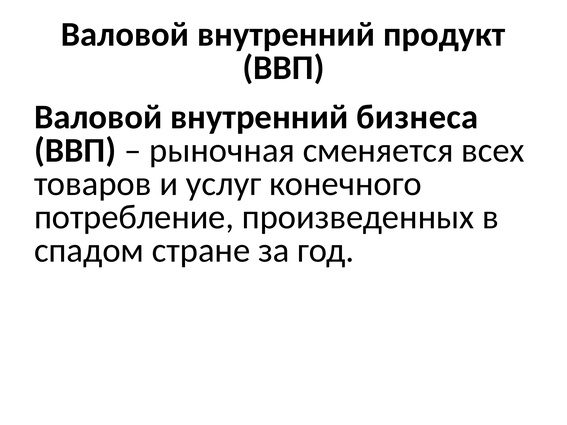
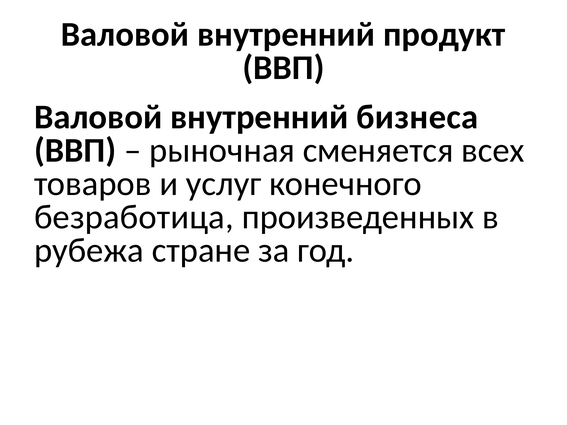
потребление: потребление -> безработица (134, 217)
спадом: спадом -> рубежа (89, 251)
